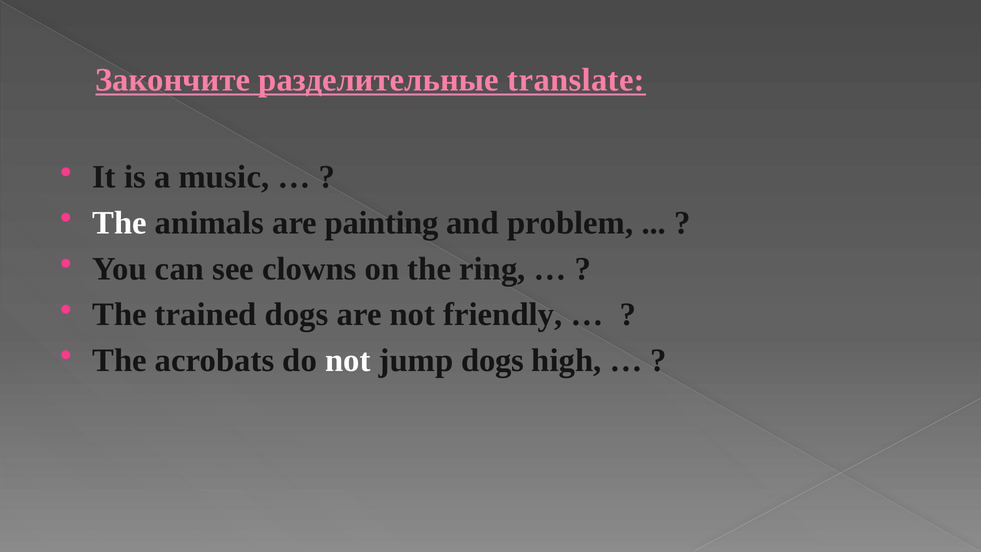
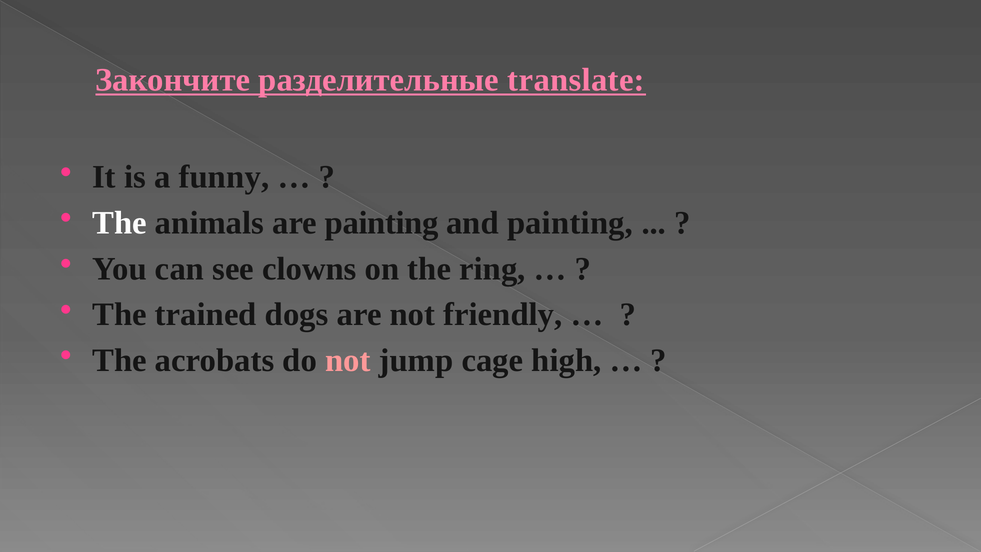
music: music -> funny (224, 177)
and problem: problem -> painting (570, 223)
not colour: white -> pink (348, 360)
jump dogs: dogs -> cage (492, 360)
